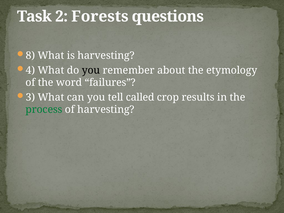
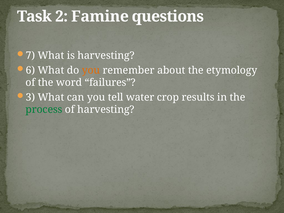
Forests: Forests -> Famine (100, 16)
8: 8 -> 7 (30, 56)
4: 4 -> 6 (30, 70)
you colour: black -> orange (91, 70)
called: called -> water (140, 97)
